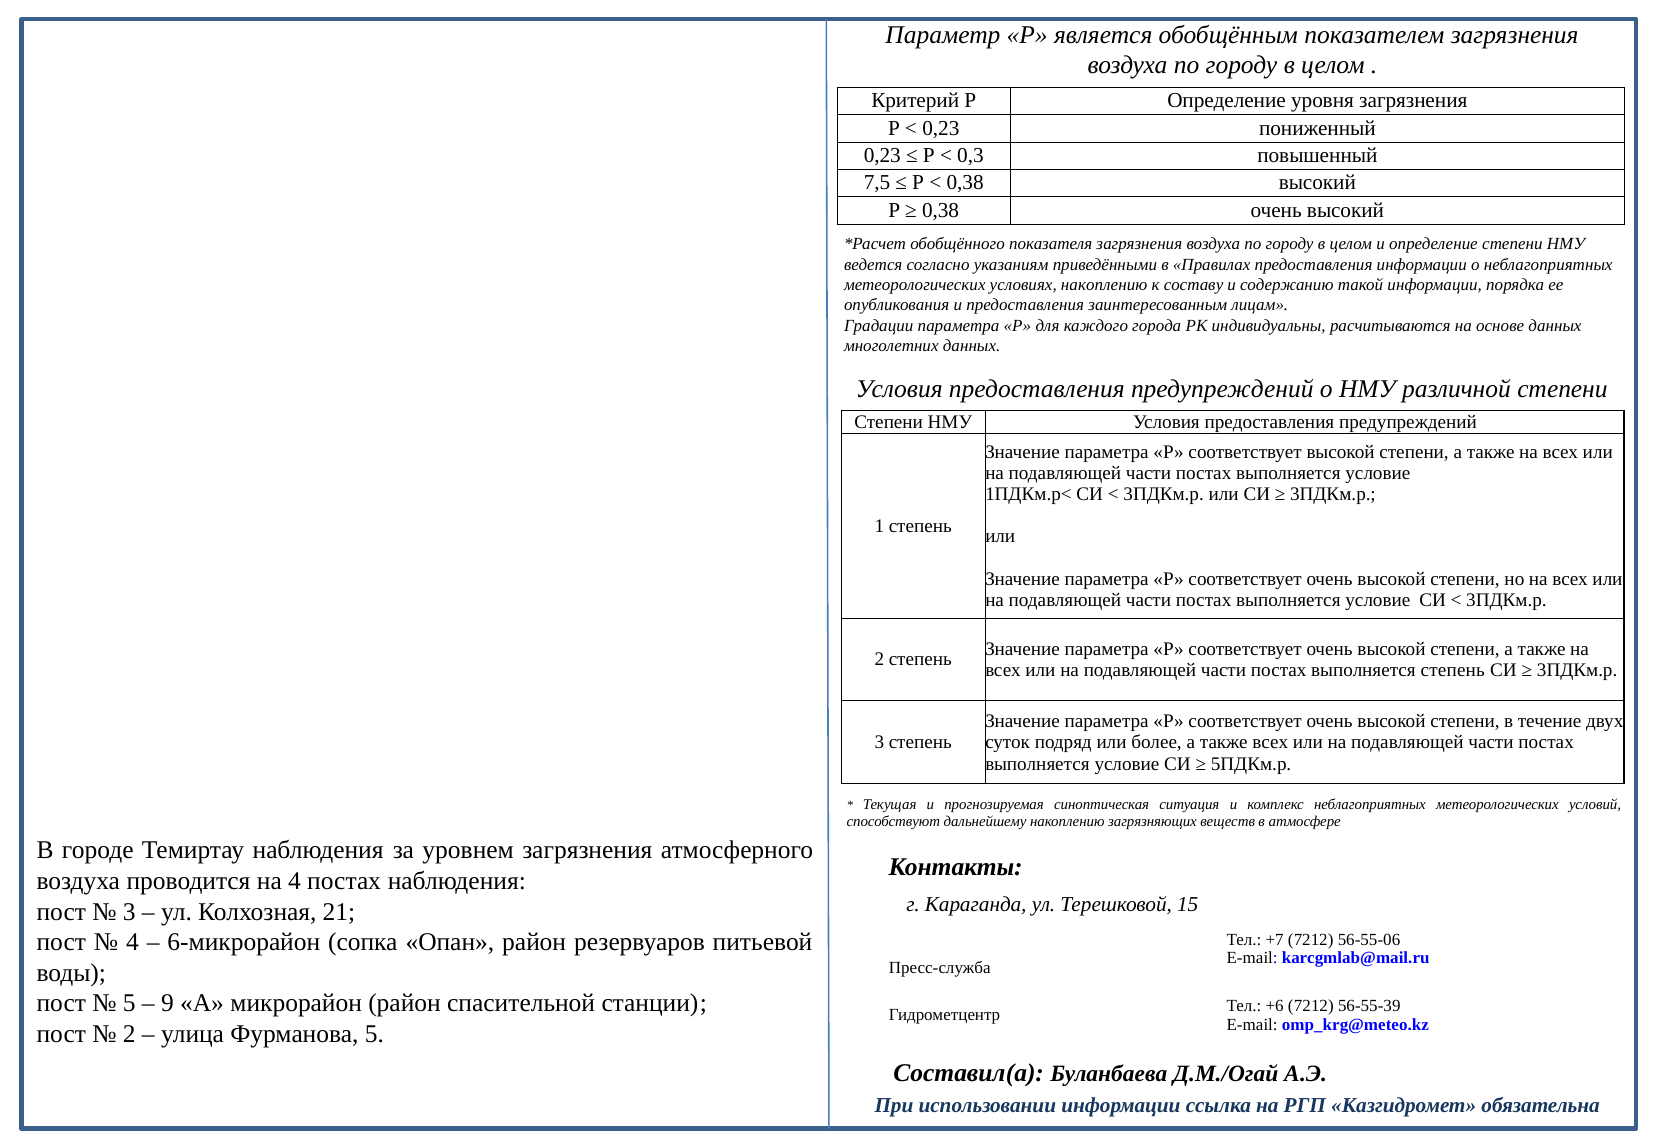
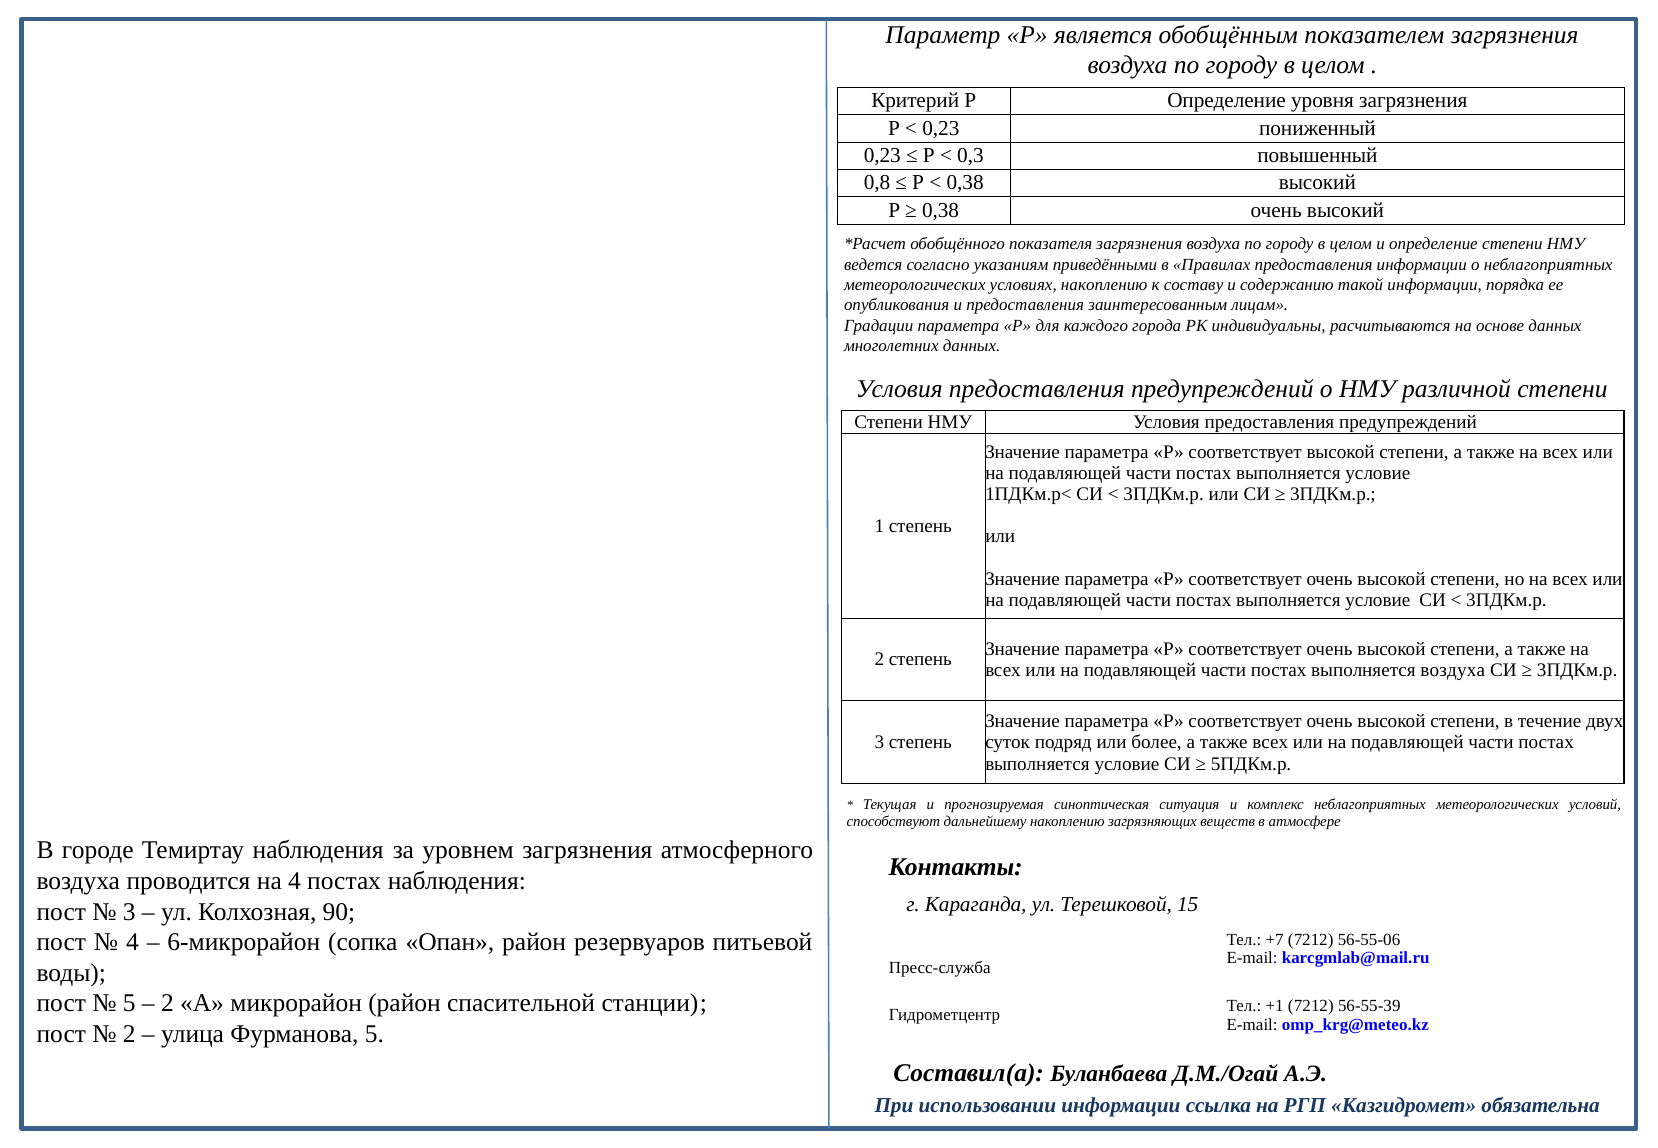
7,5: 7,5 -> 0,8 (877, 183)
выполняется степень: степень -> воздуха (1453, 670)
21: 21 -> 90 (339, 912)
9: 9 -> 2 (167, 1003)
+6: +6 -> +1 (1275, 1006)
